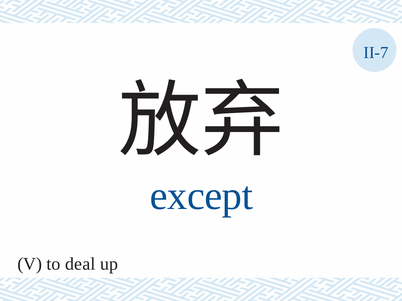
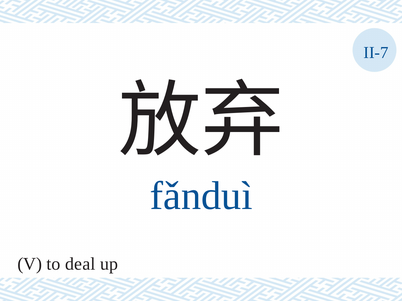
except: except -> fǎnduì (201, 196)
